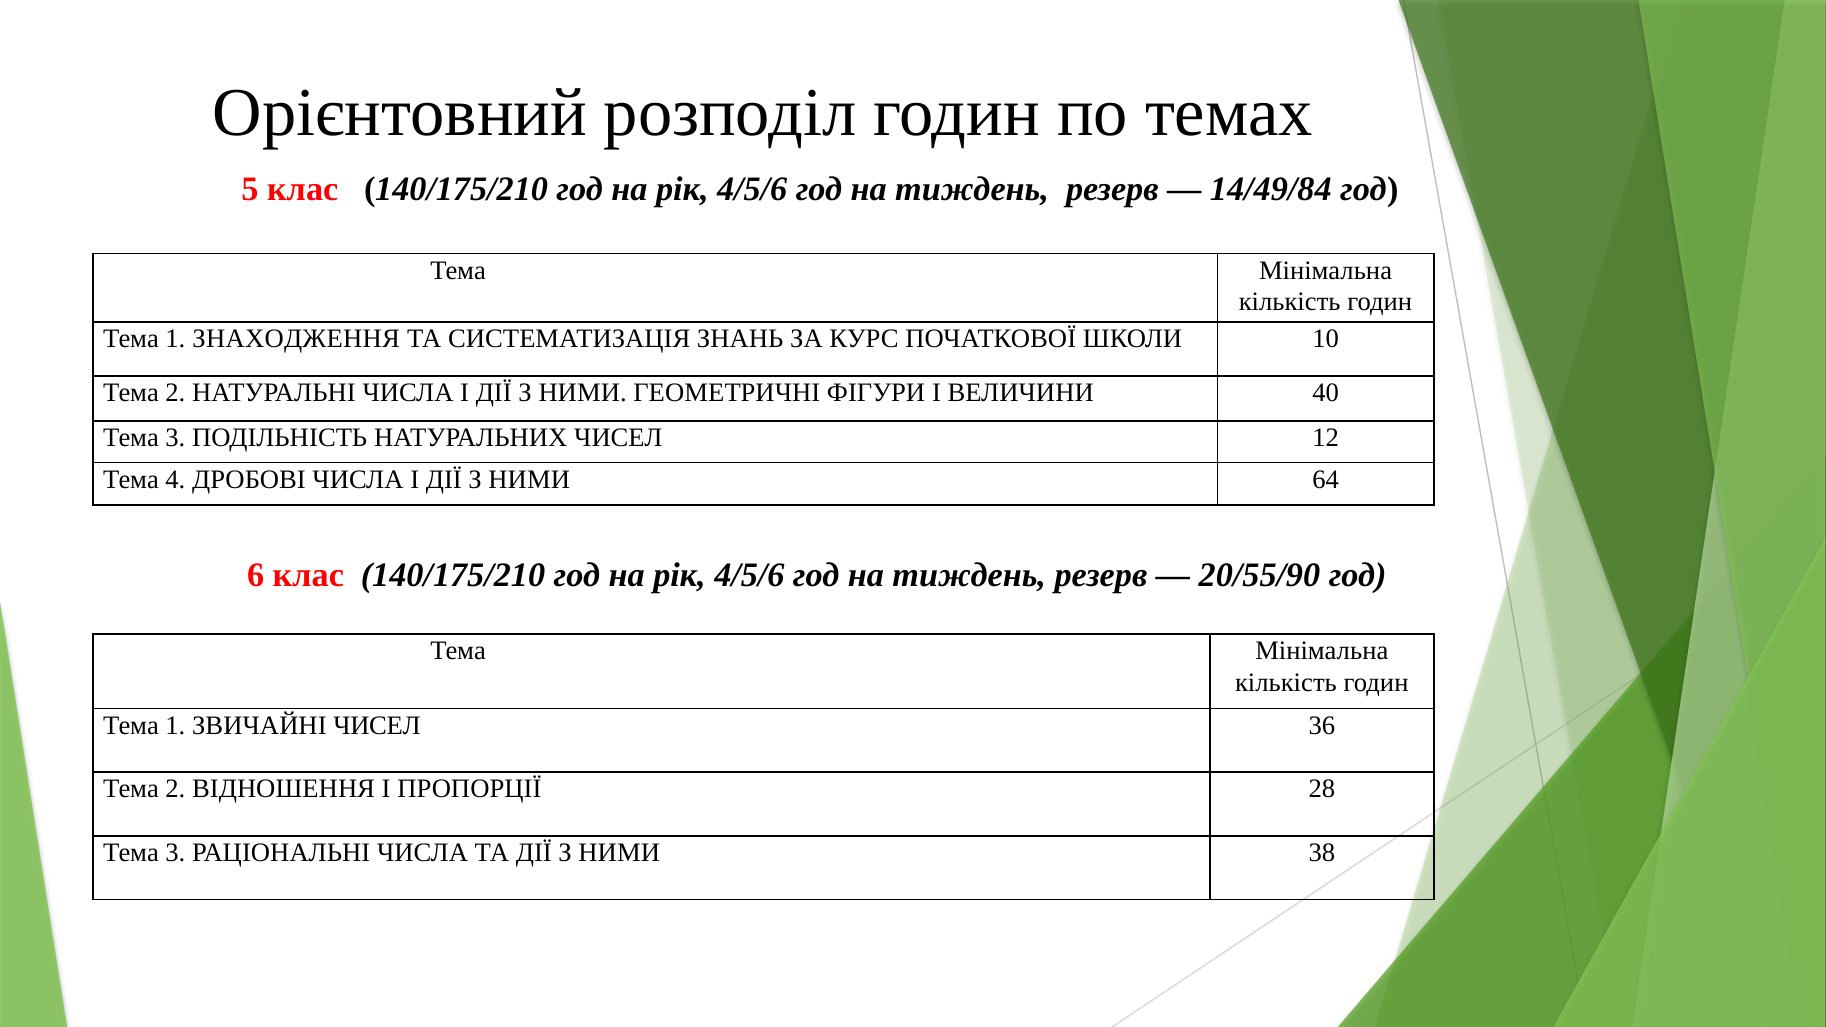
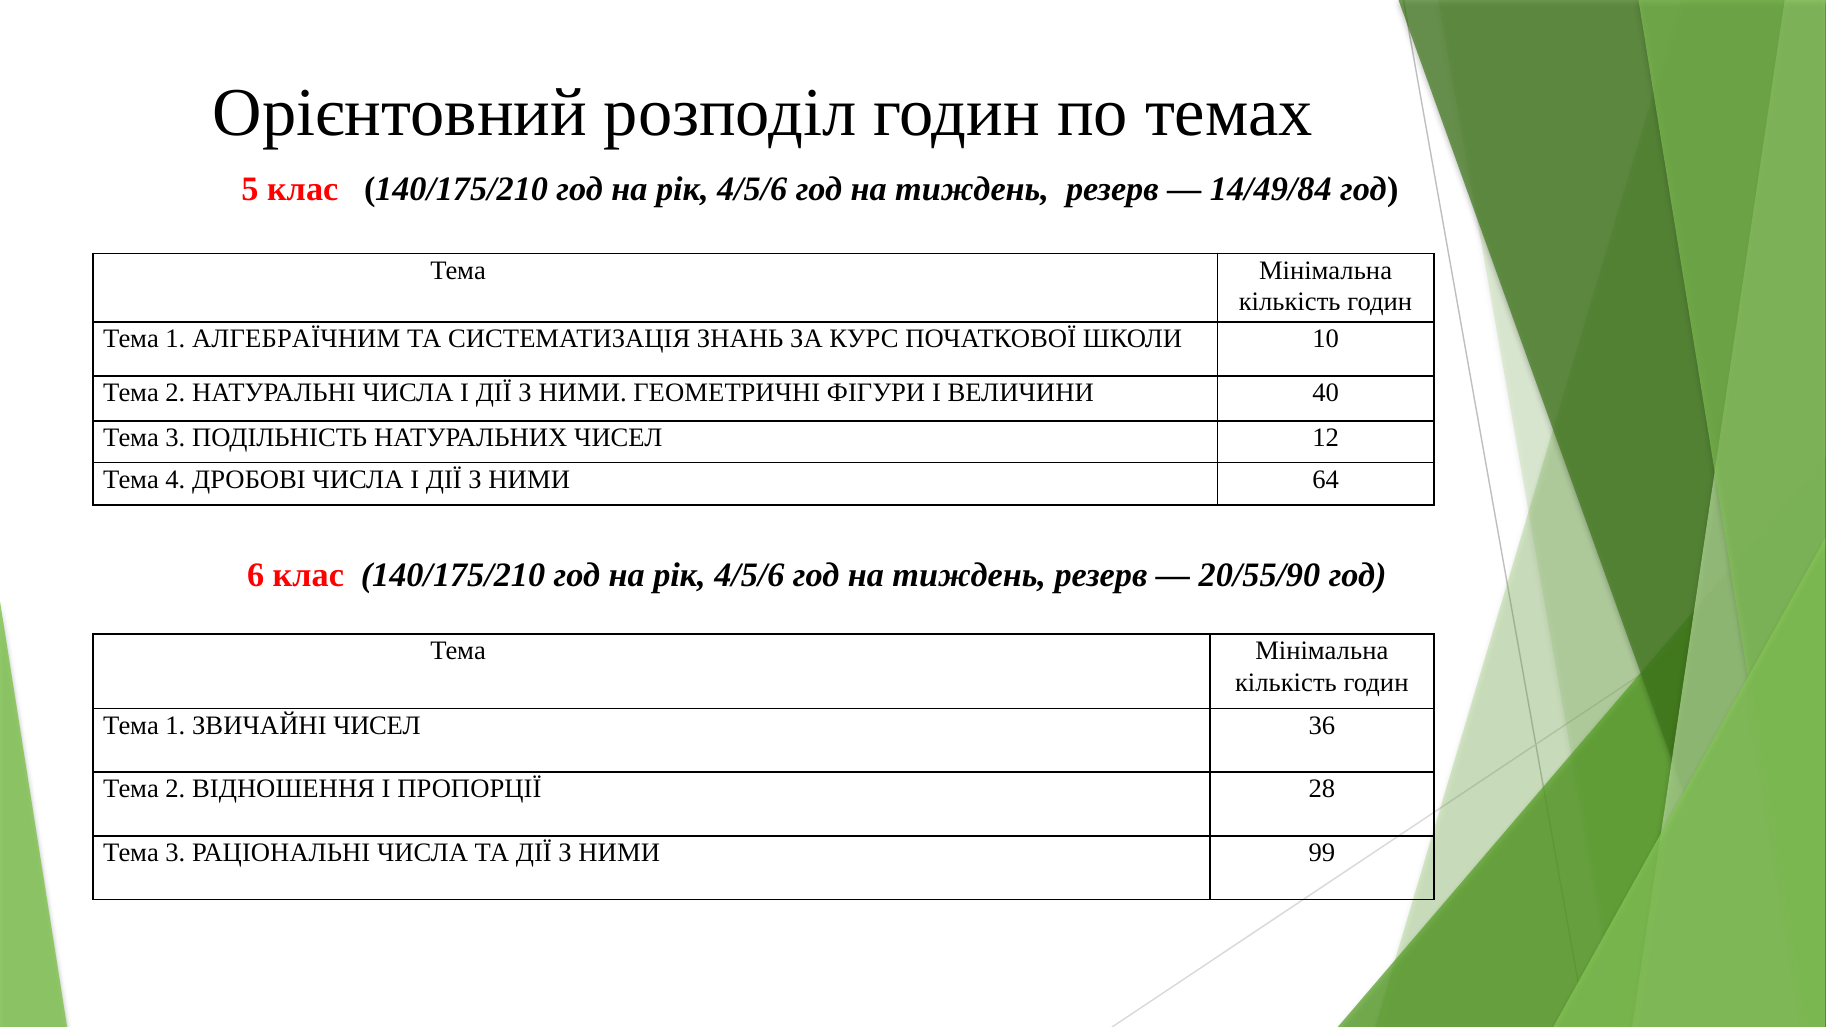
ЗНАХОДЖЕННЯ: ЗНАХОДЖЕННЯ -> АЛГЕБРАЇЧНИМ (296, 339)
38: 38 -> 99 (1322, 853)
